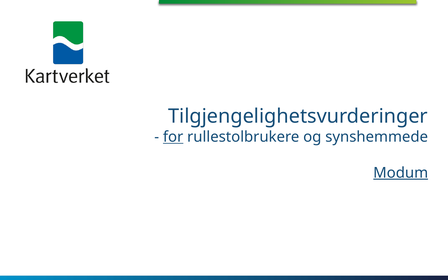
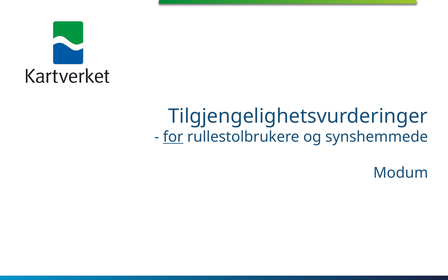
Modum underline: present -> none (401, 173)
